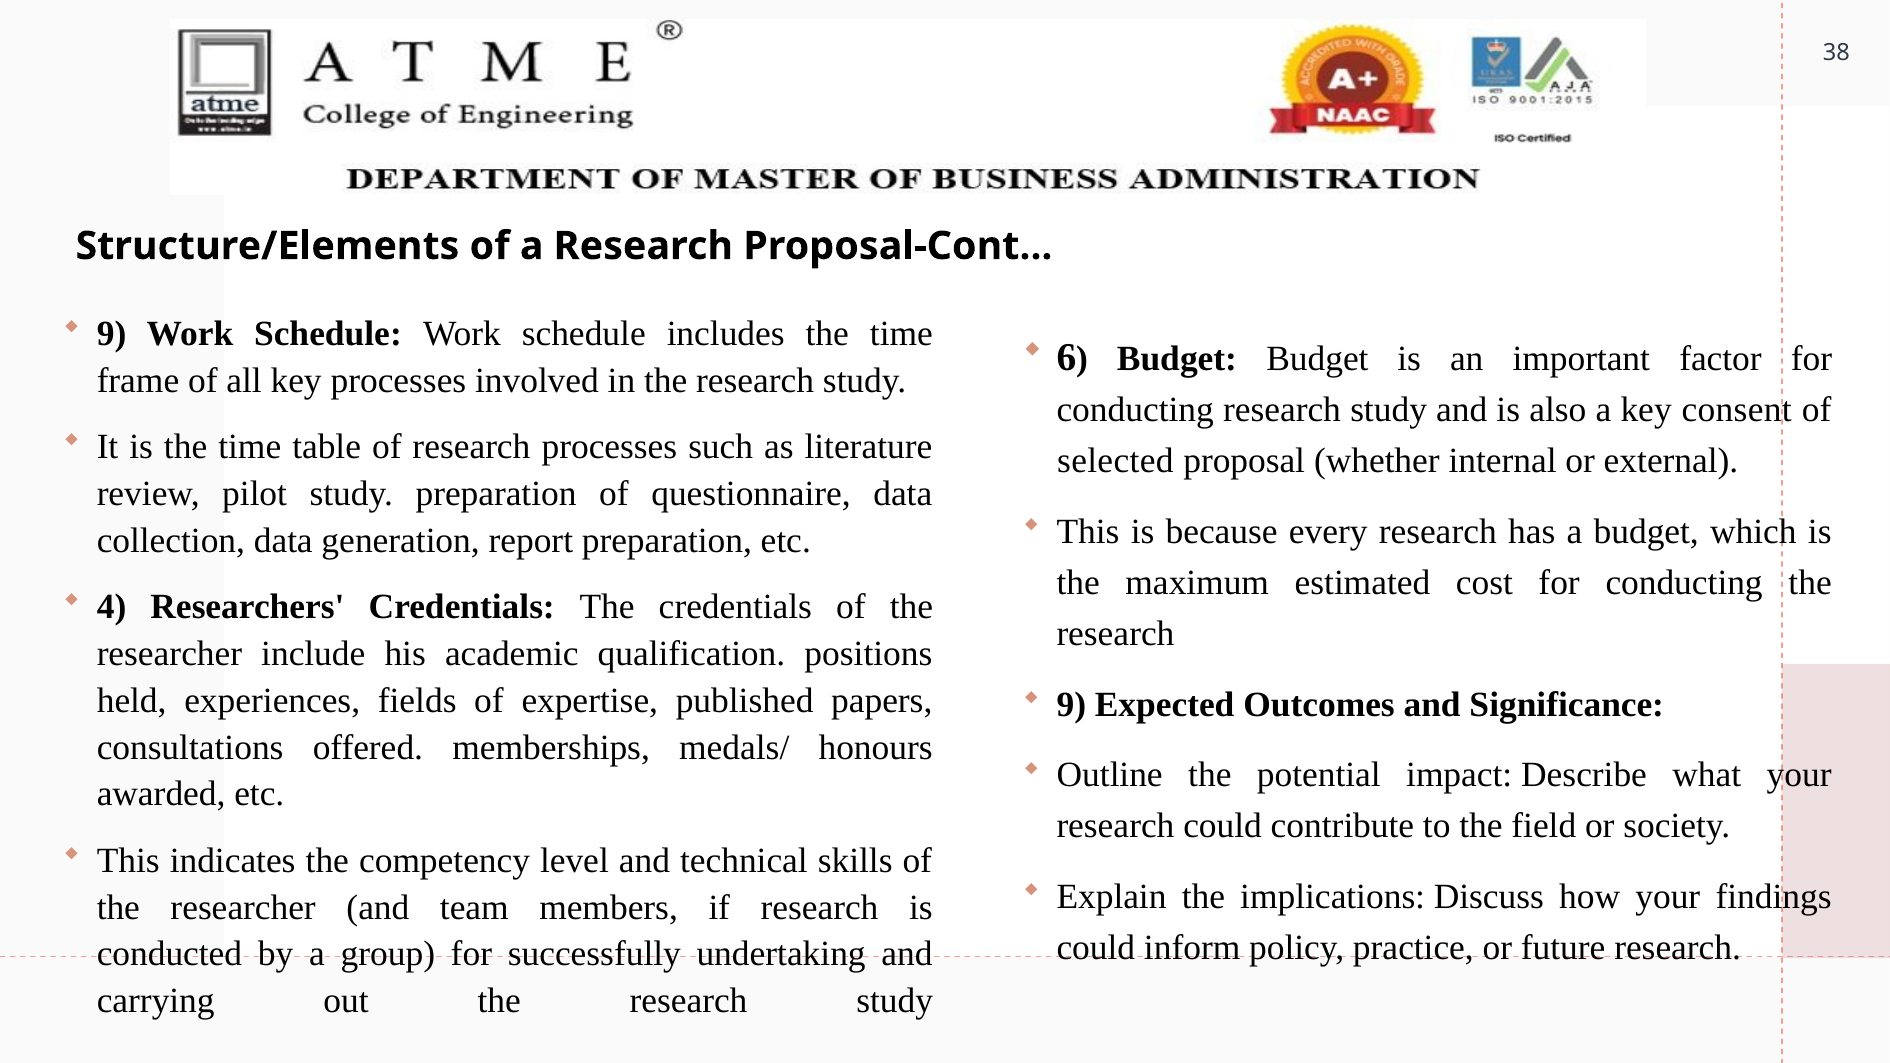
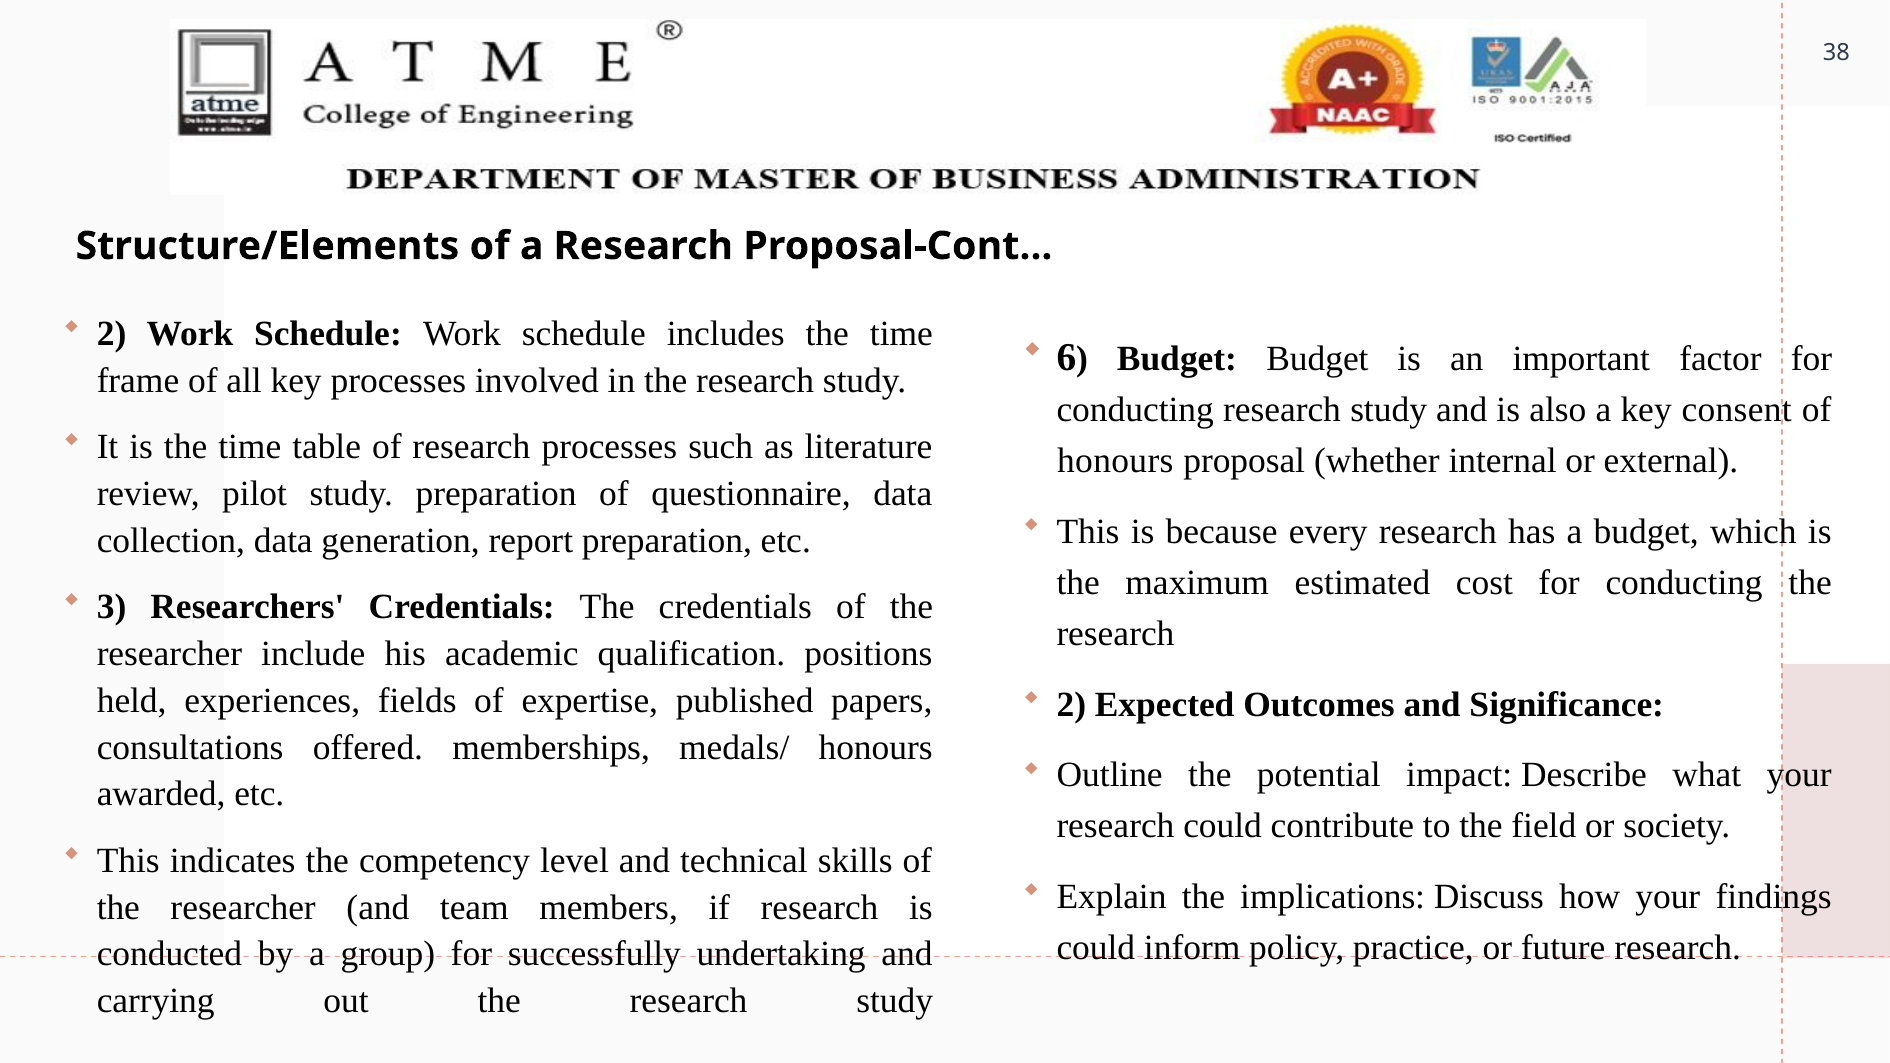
9: 9 -> 2 (112, 334)
selected: selected -> honours (1115, 461)
4: 4 -> 3 (112, 607)
9: 9 -> 2 (1071, 705)
